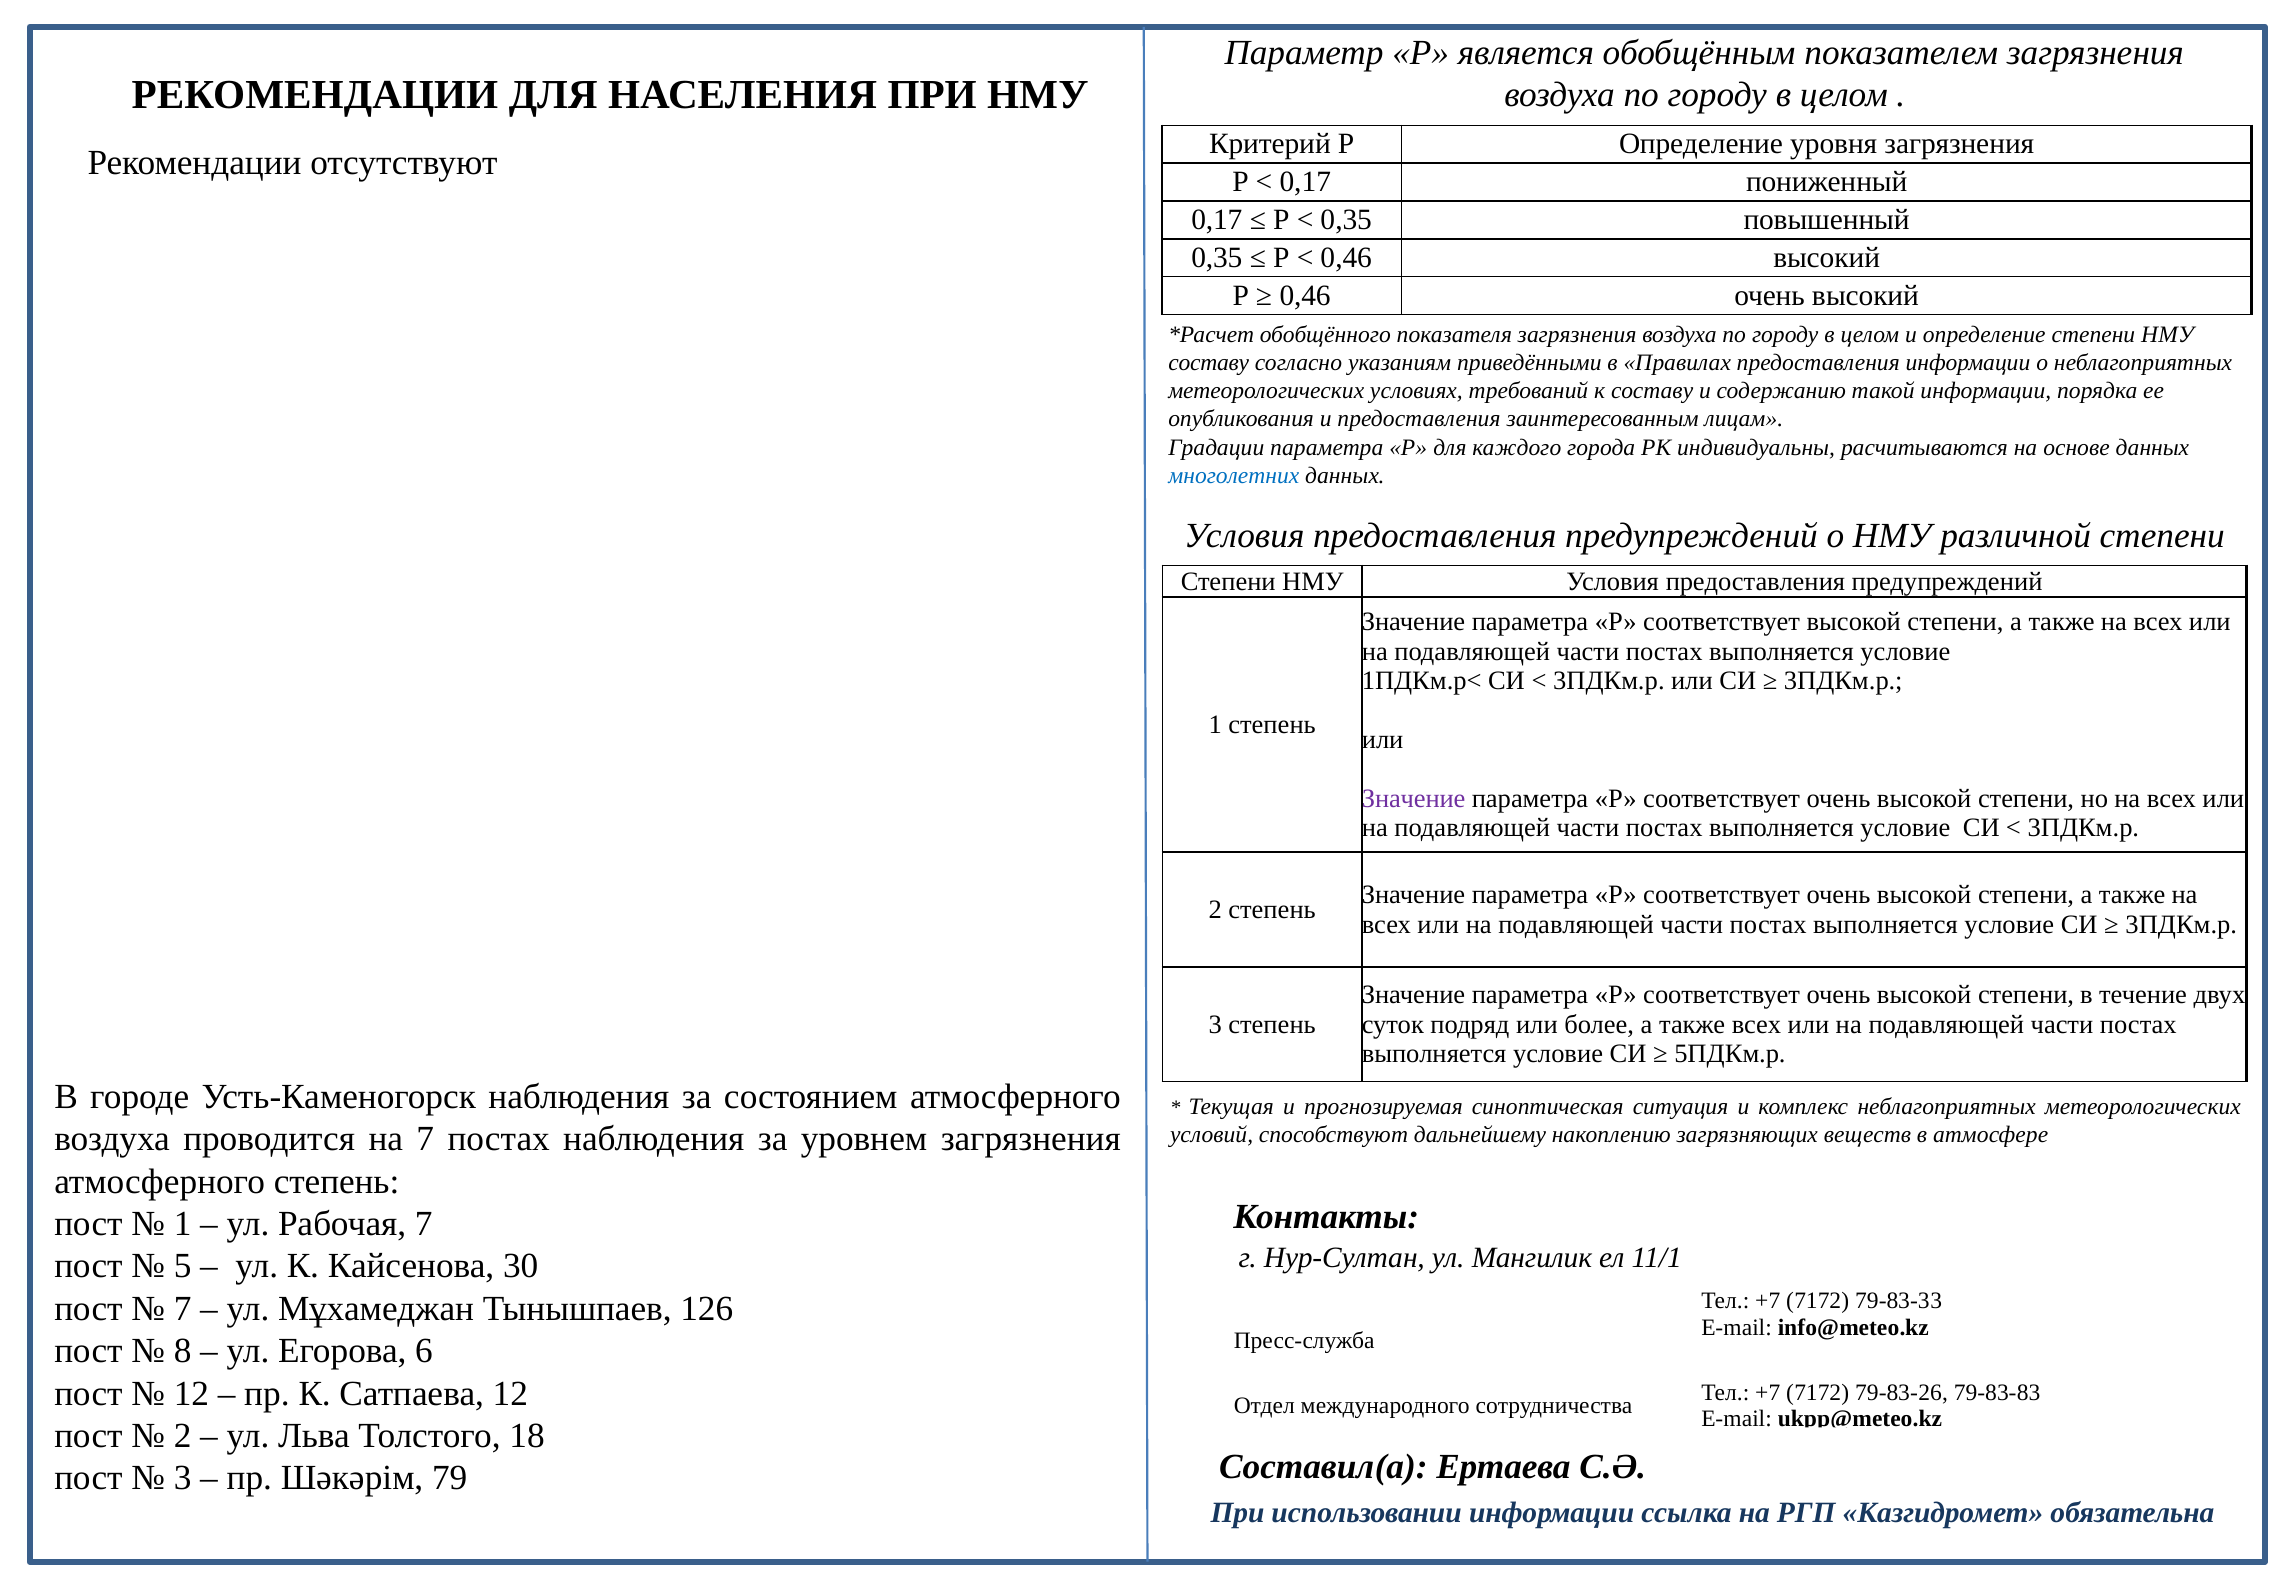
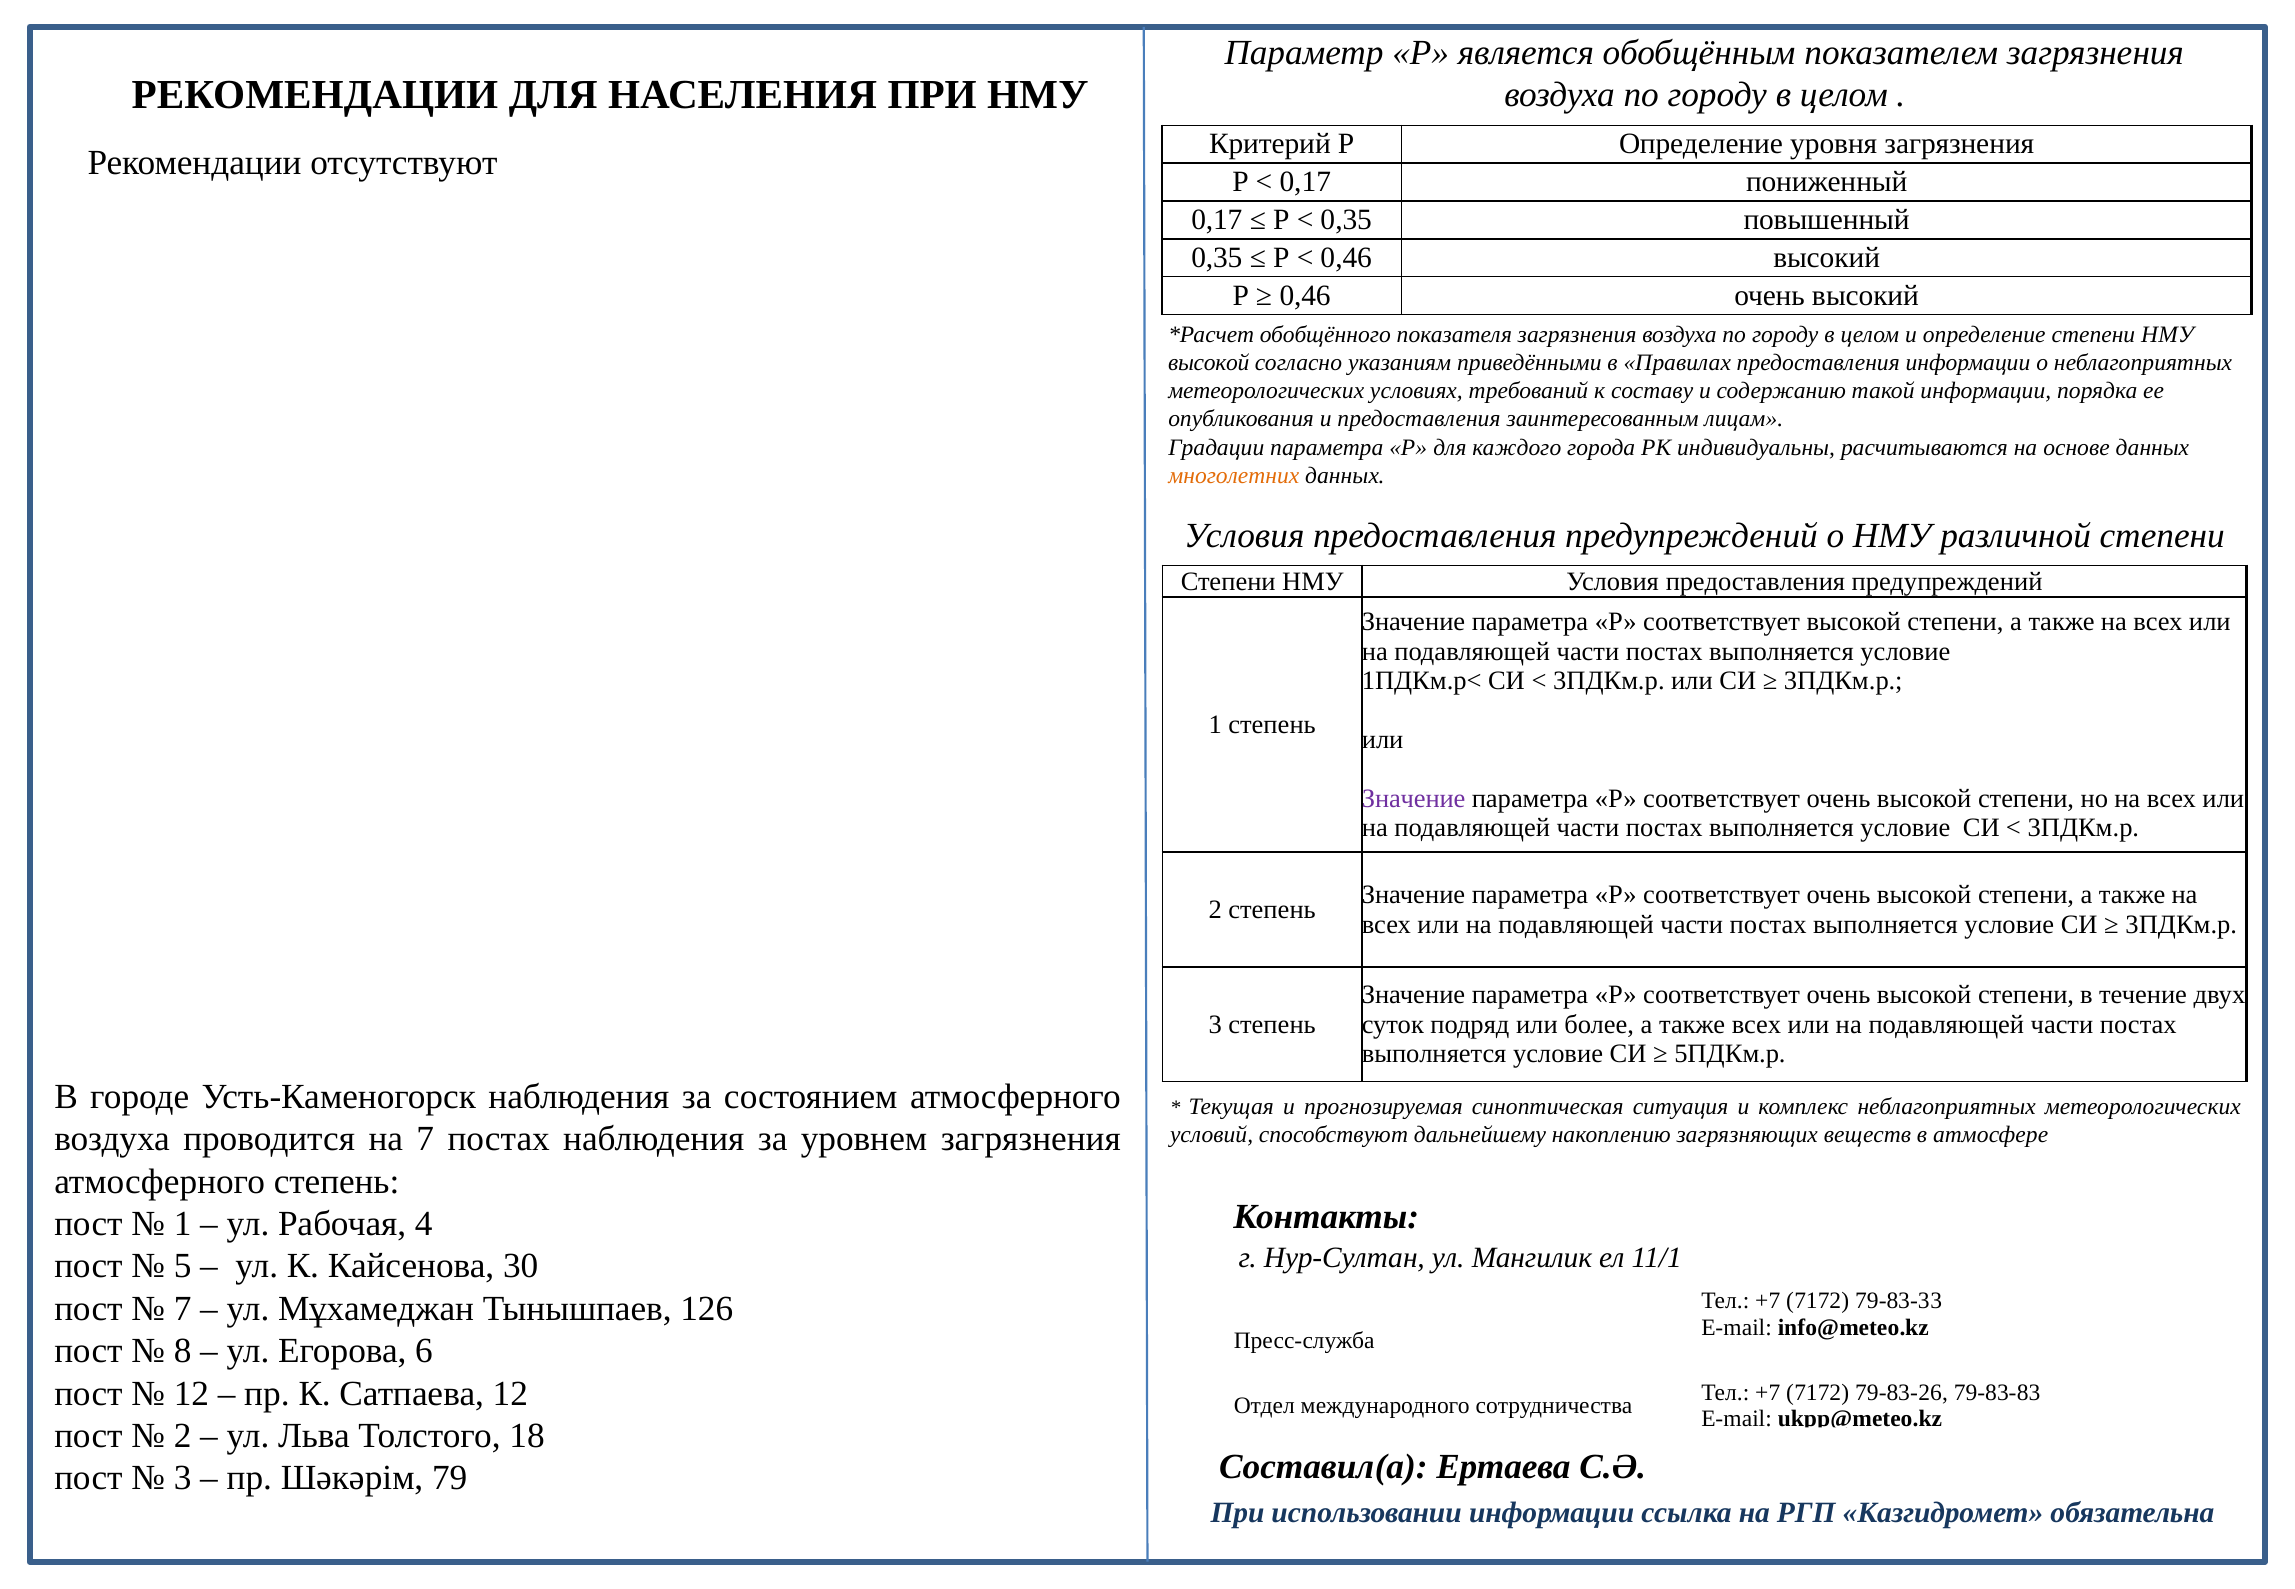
составу: составу -> высокой (1209, 363)
многолетних colour: blue -> orange (1234, 475)
Рабочая 7: 7 -> 4 (424, 1224)
